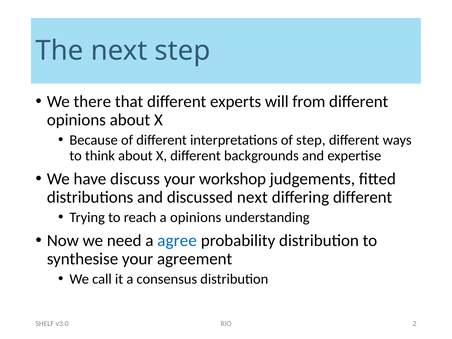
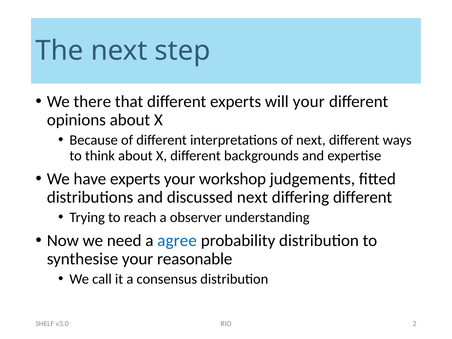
will from: from -> your (309, 102)
of step: step -> next (311, 140)
have discuss: discuss -> experts (135, 179)
a opinions: opinions -> observer (196, 217)
agreement: agreement -> reasonable (195, 259)
